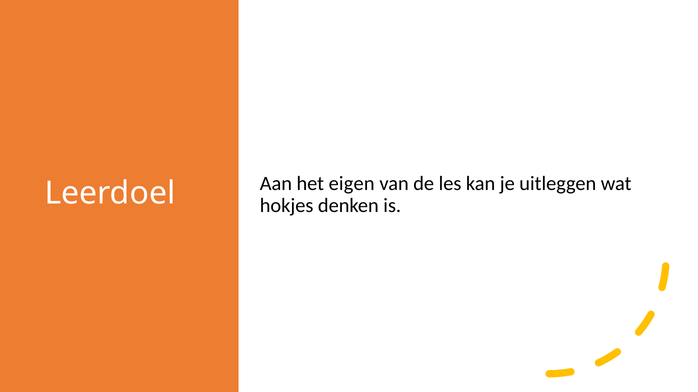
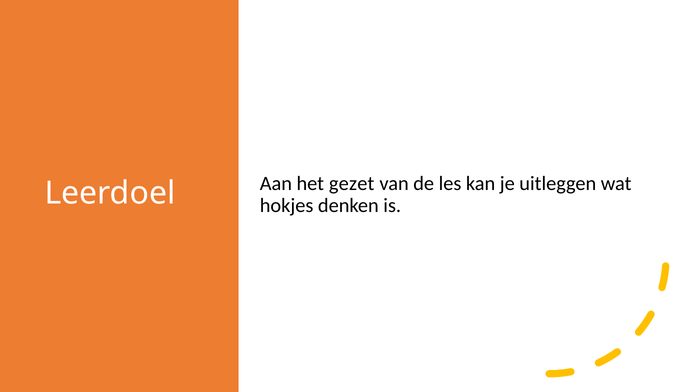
eigen: eigen -> gezet (352, 184)
